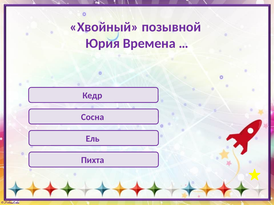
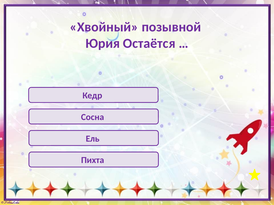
Времена: Времена -> Остаётся (149, 43)
